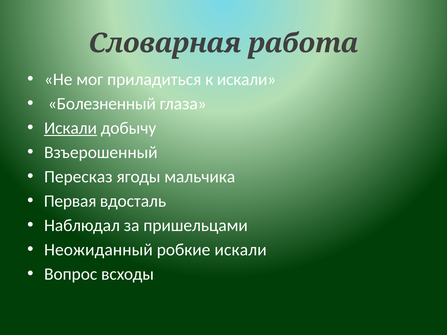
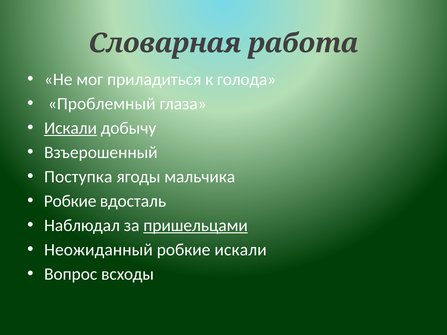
к искали: искали -> голода (247, 79)
Болезненный: Болезненный -> Проблемный (102, 104)
Пересказ: Пересказ -> Поступка (78, 177)
Первая: Первая -> Робкие (70, 201)
пришельцами underline: none -> present (196, 226)
